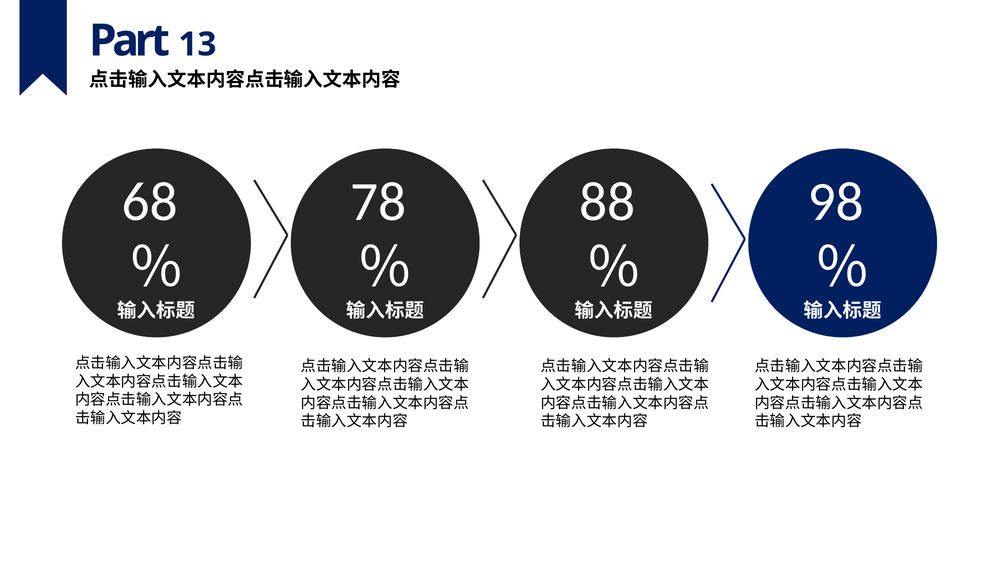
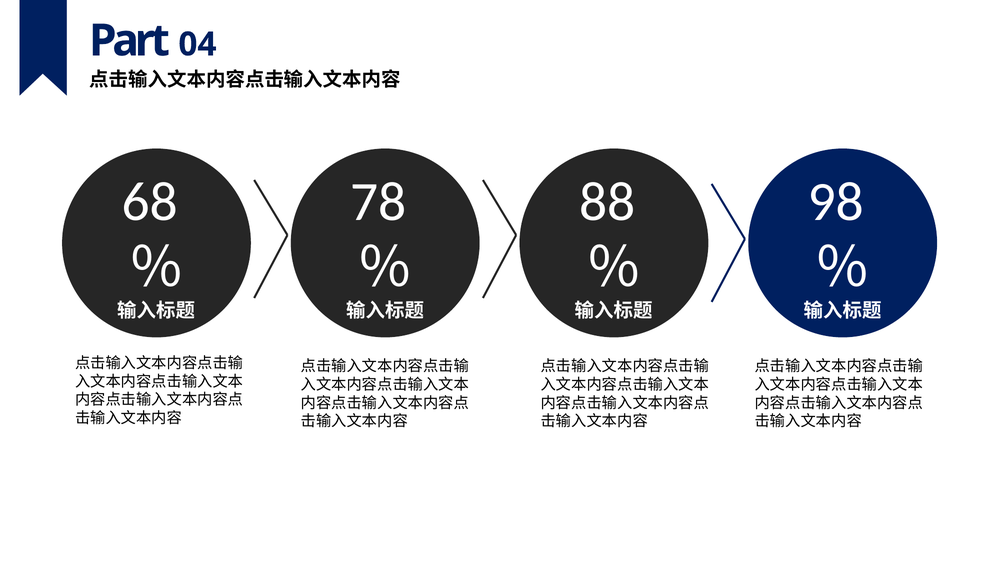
13: 13 -> 04 (197, 44)
